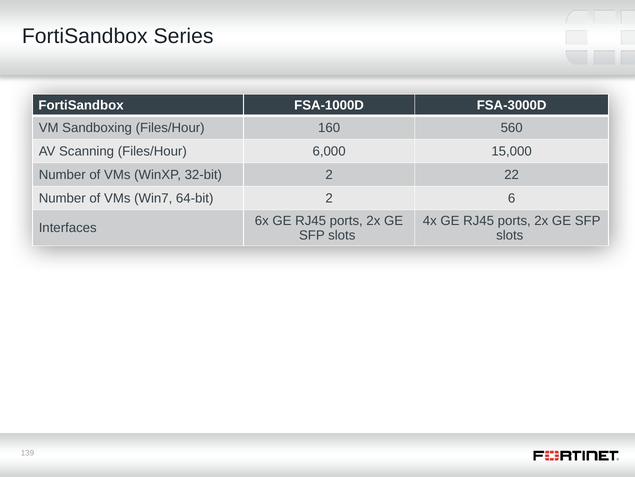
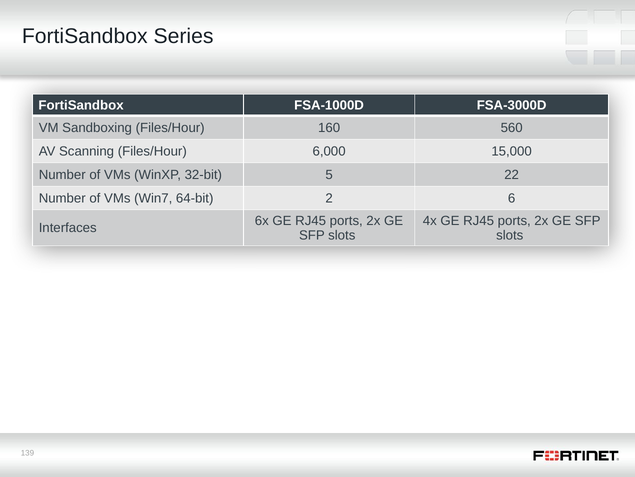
32-bit 2: 2 -> 5 (329, 175)
